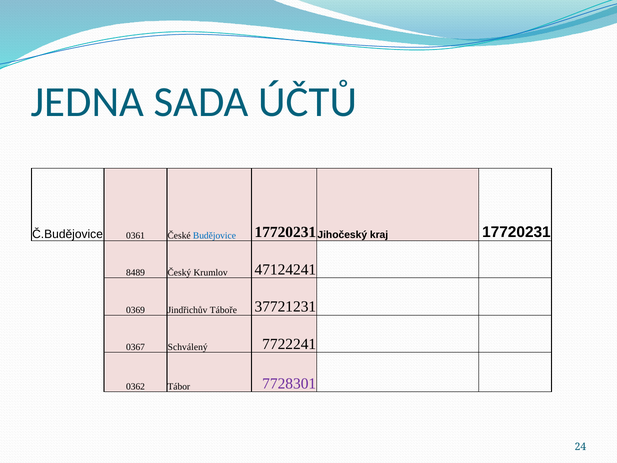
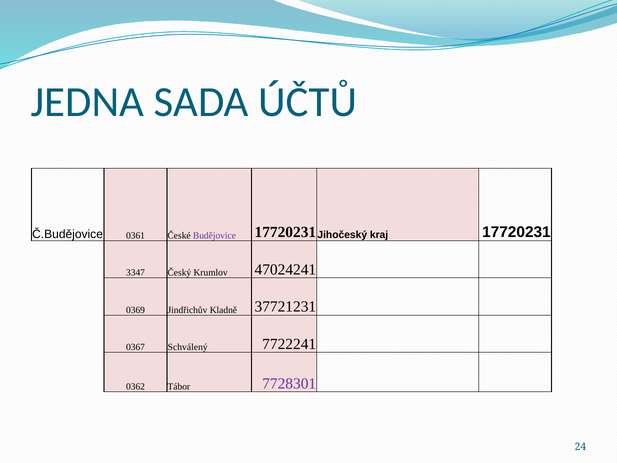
Budějovice colour: blue -> purple (214, 235)
8489: 8489 -> 3347 (136, 273)
47124241: 47124241 -> 47024241 (285, 269)
Táboře: Táboře -> Kladně (223, 310)
